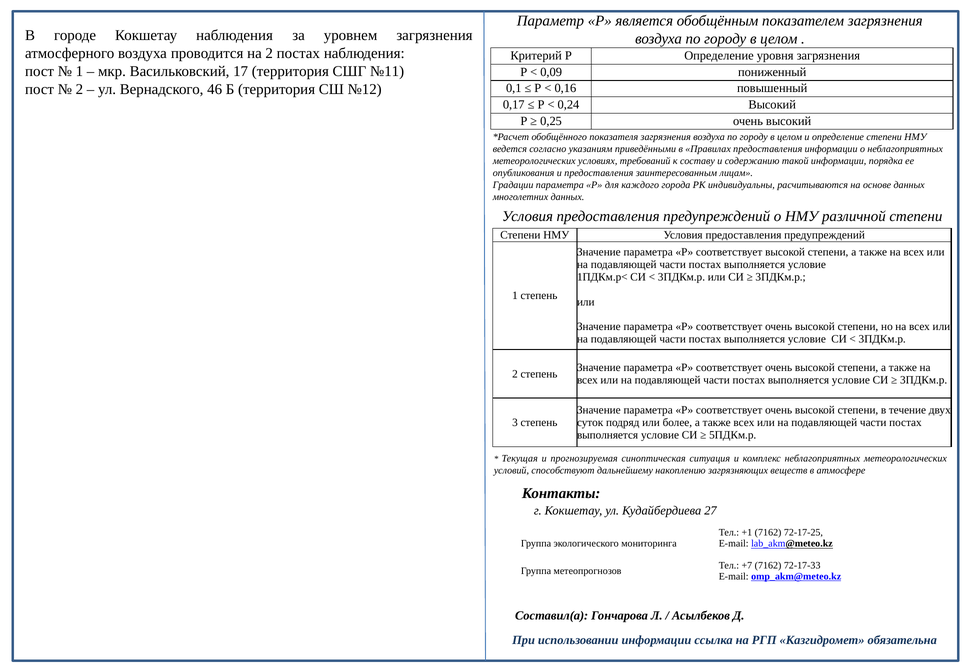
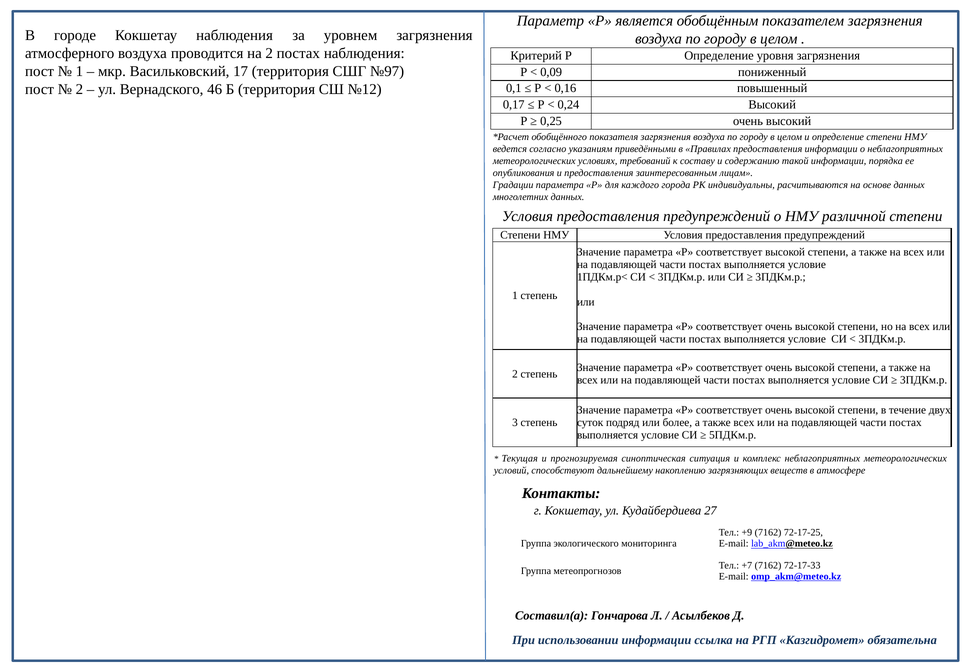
№11: №11 -> №97 (387, 71)
+1: +1 -> +9 (747, 533)
